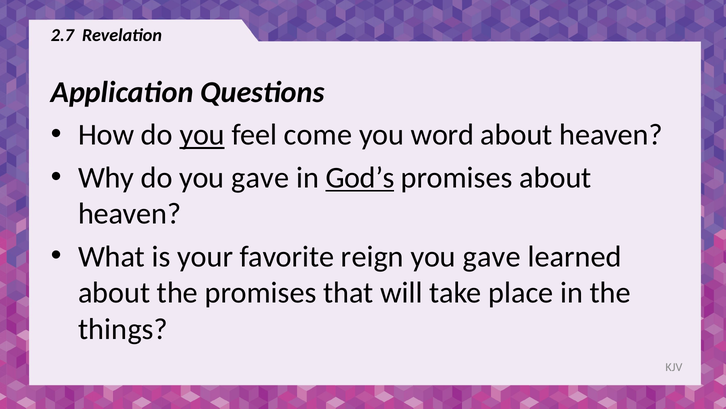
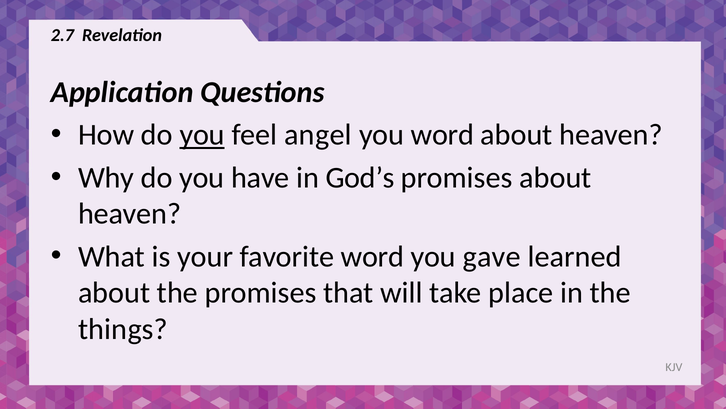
come: come -> angel (318, 135)
do you gave: gave -> have (260, 178)
God’s underline: present -> none (360, 178)
favorite reign: reign -> word (373, 257)
